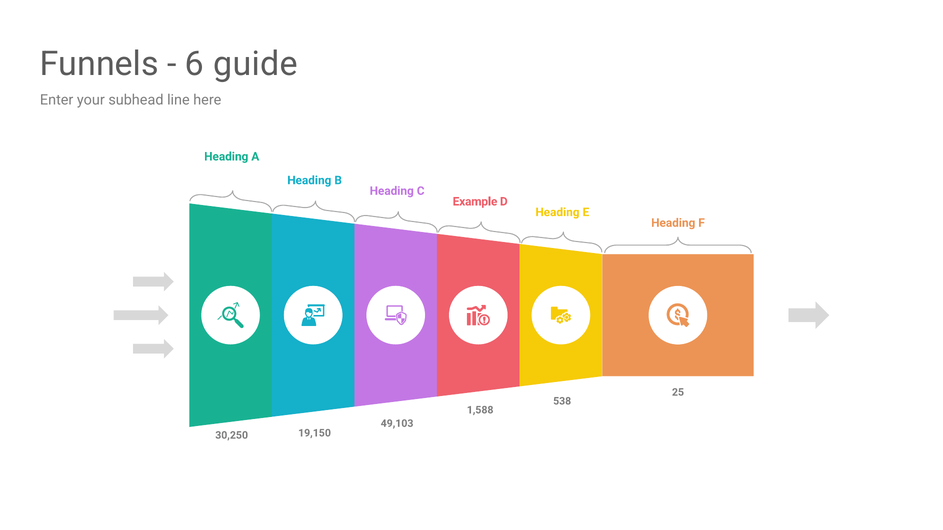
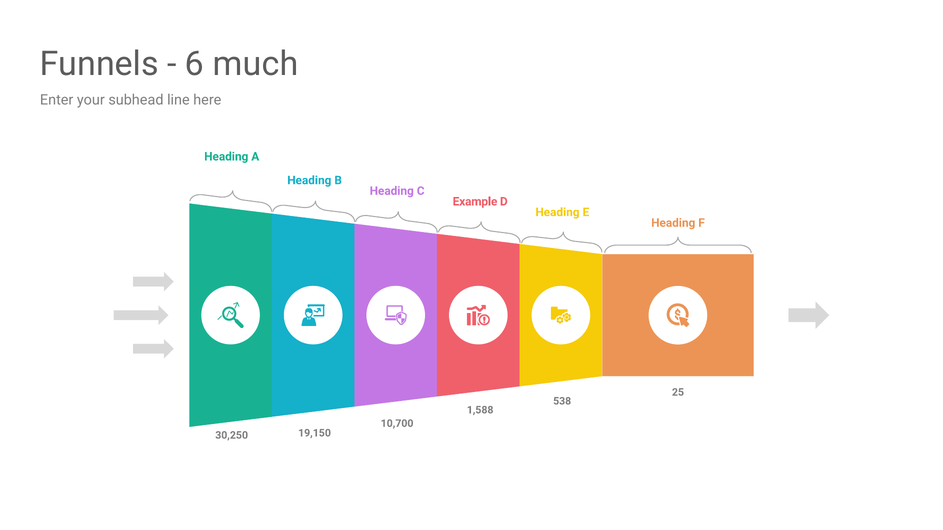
guide: guide -> much (256, 64)
49,103: 49,103 -> 10,700 (397, 424)
